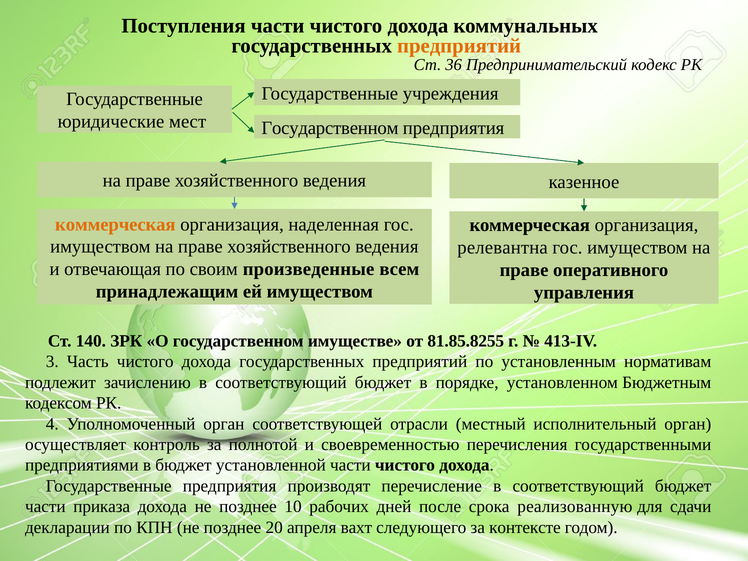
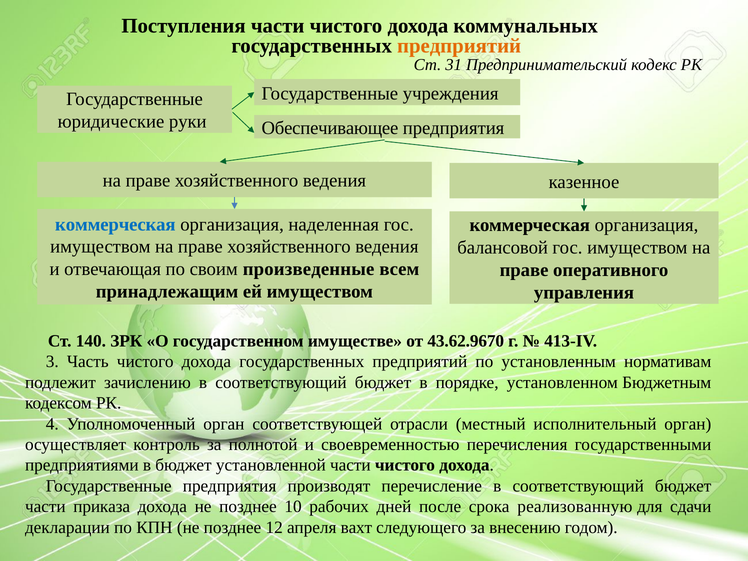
36: 36 -> 31 (454, 65)
мест: мест -> руки (188, 122)
Государственном: Государственном -> Обеспечивающее (330, 128)
коммерческая colour: orange -> blue (115, 224)
релевантна: релевантна -> балансовой (503, 248)
81.85.8255: 81.85.8255 -> 43.62.9670 (466, 341)
20: 20 -> 12 (274, 527)
контексте: контексте -> внесению (525, 527)
